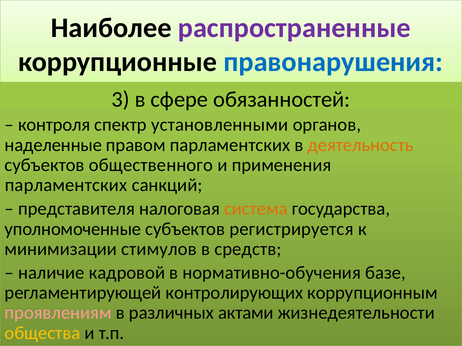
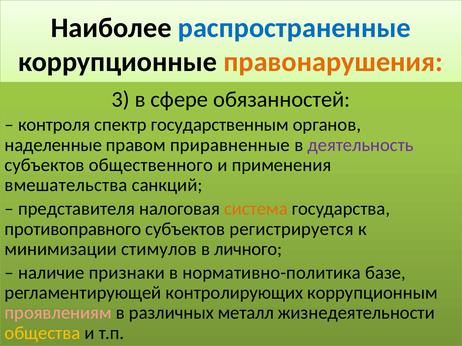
распространенные colour: purple -> blue (294, 28)
правонарушения colour: blue -> orange (333, 62)
установленными: установленными -> государственным (220, 125)
правом парламентских: парламентских -> приравненные (230, 145)
деятельность colour: orange -> purple (361, 145)
парламентских: парламентских -> вмешательства (66, 185)
уполномоченные: уполномоченные -> противоправного (73, 229)
средств: средств -> личного (248, 249)
кадровой: кадровой -> признаки (127, 273)
нормативно-обучения: нормативно-обучения -> нормативно-политика (272, 273)
актами: актами -> металл (246, 313)
